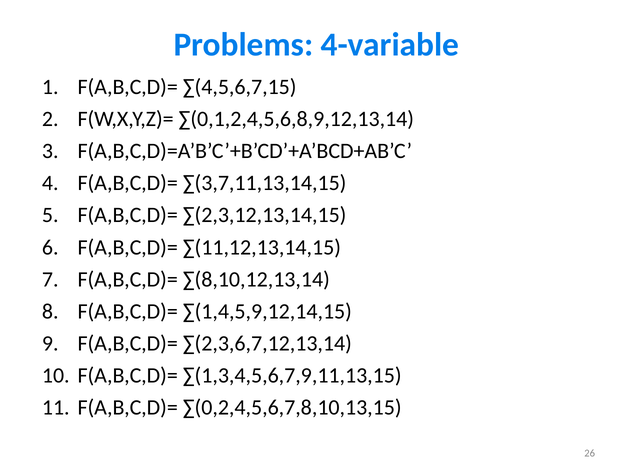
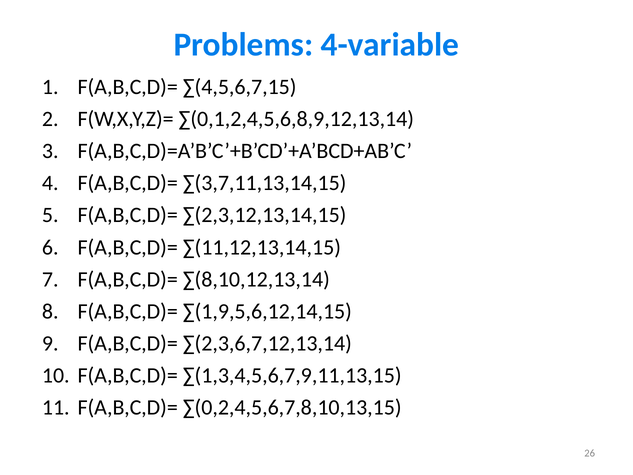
∑(1,4,5,9,12,14,15: ∑(1,4,5,9,12,14,15 -> ∑(1,9,5,6,12,14,15 (267, 311)
